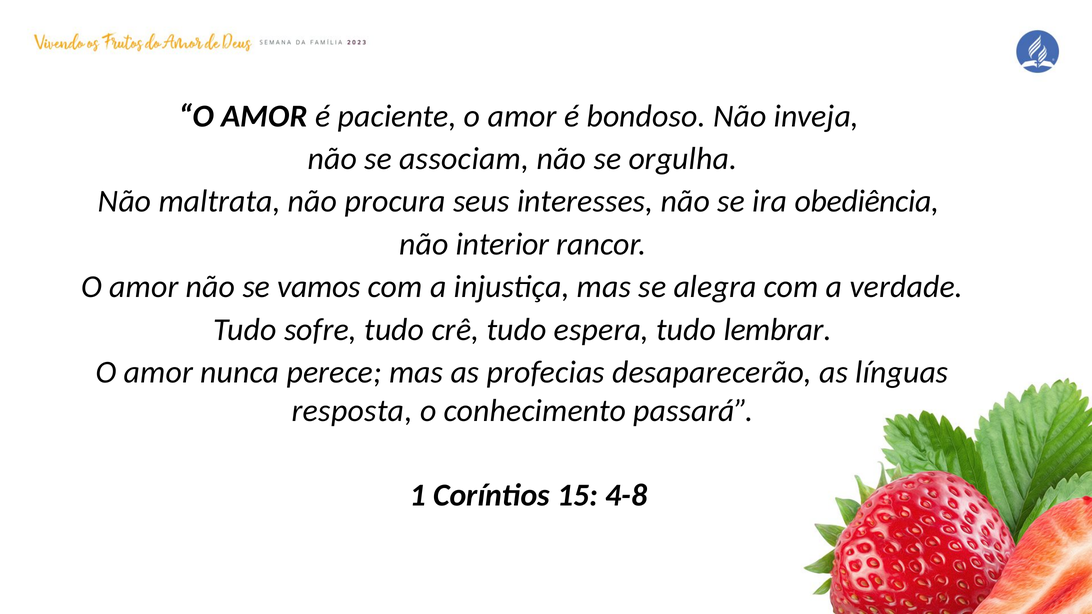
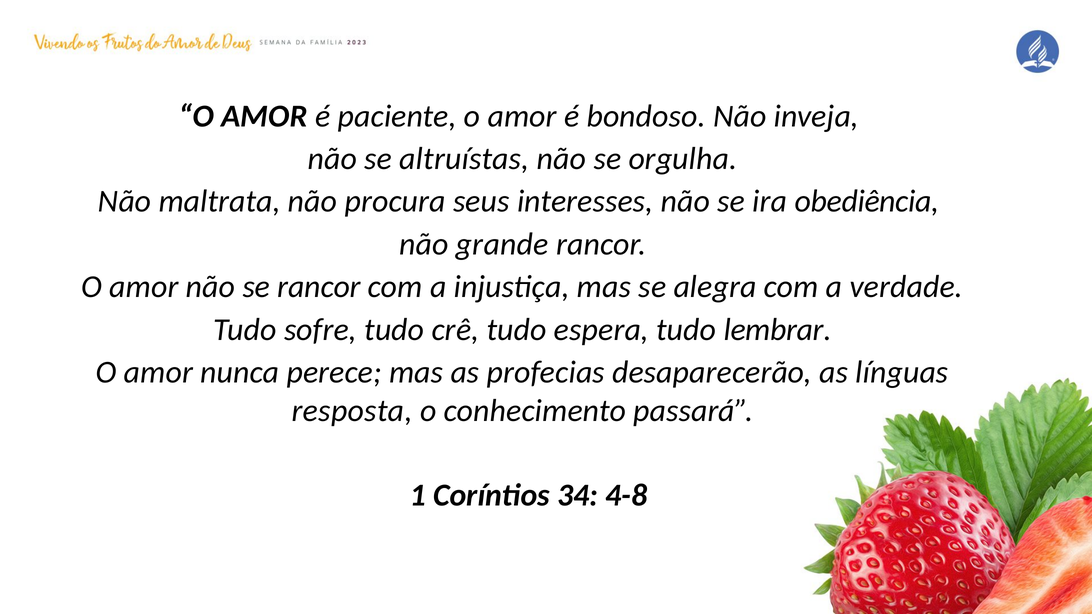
associam: associam -> altruístas (464, 159)
interior: interior -> grande (502, 244)
se vamos: vamos -> rancor (319, 287)
15: 15 -> 34 (578, 495)
